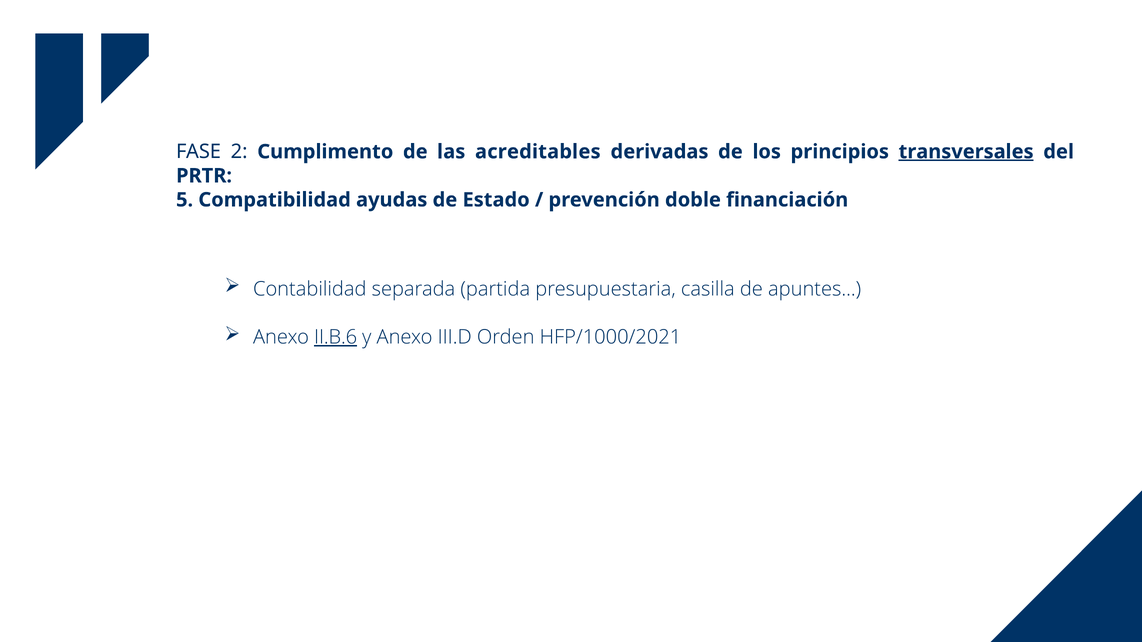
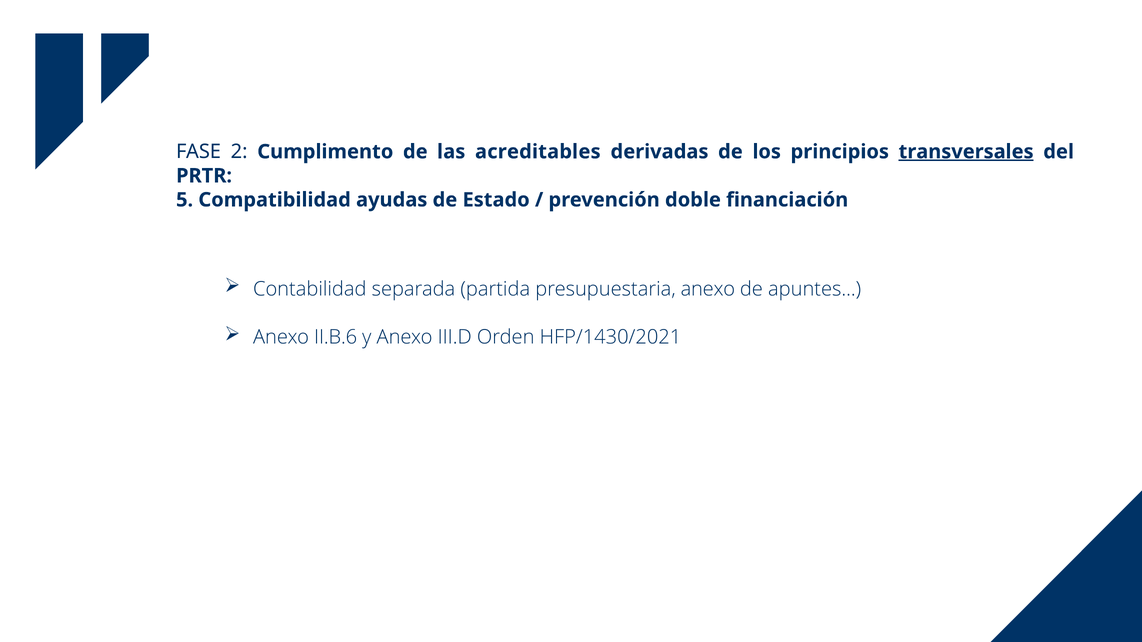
presupuestaria casilla: casilla -> anexo (708, 289)
II.B.6 underline: present -> none (336, 337)
HFP/1000/2021: HFP/1000/2021 -> HFP/1430/2021 (610, 337)
